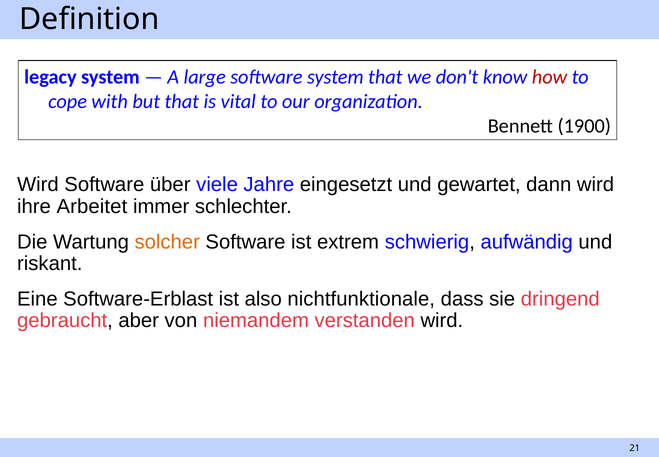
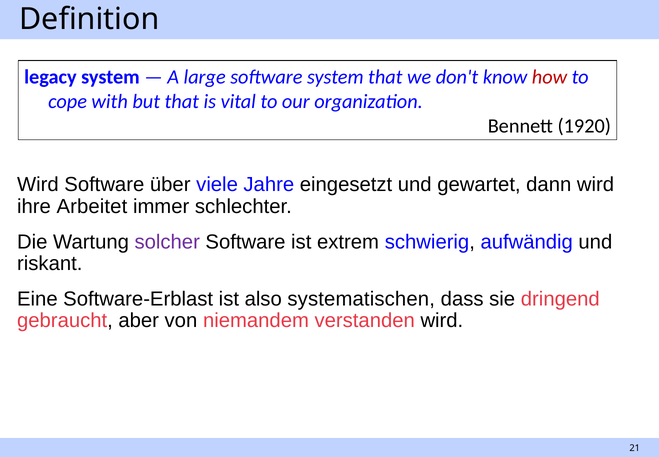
1900: 1900 -> 1920 (584, 126)
solcher colour: orange -> purple (167, 241)
nichtfunktionale: nichtfunktionale -> systematischen (361, 298)
